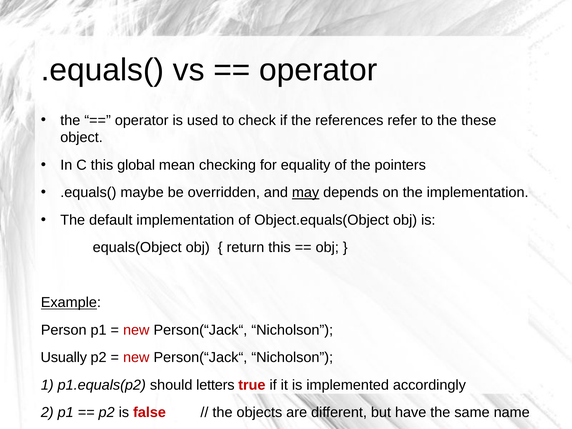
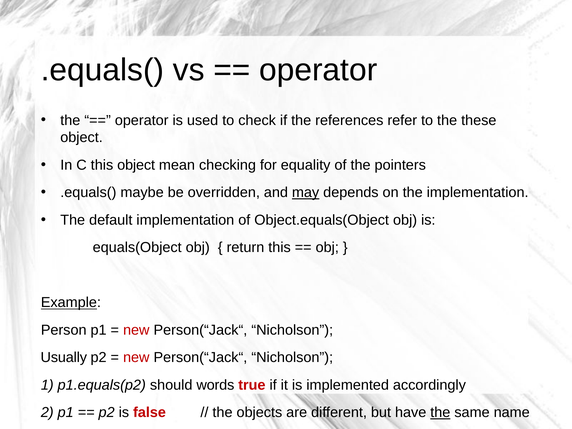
this global: global -> object (136, 165)
letters: letters -> words (215, 385)
the underline: none -> present (440, 413)
